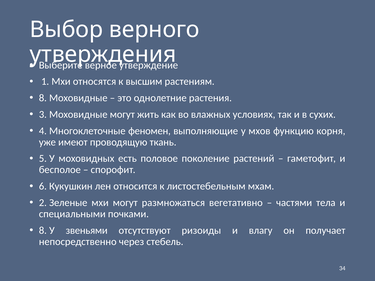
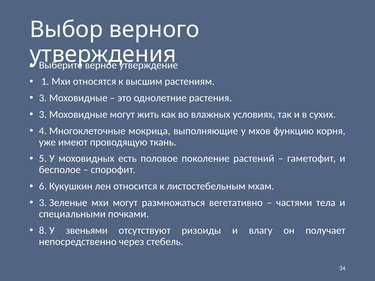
8: 8 -> 3 (43, 98)
феномен: феномен -> мокрица (149, 131)
2: 2 -> 3 (43, 203)
